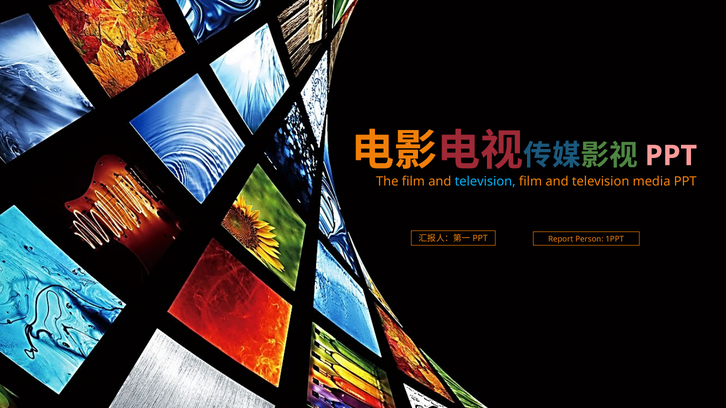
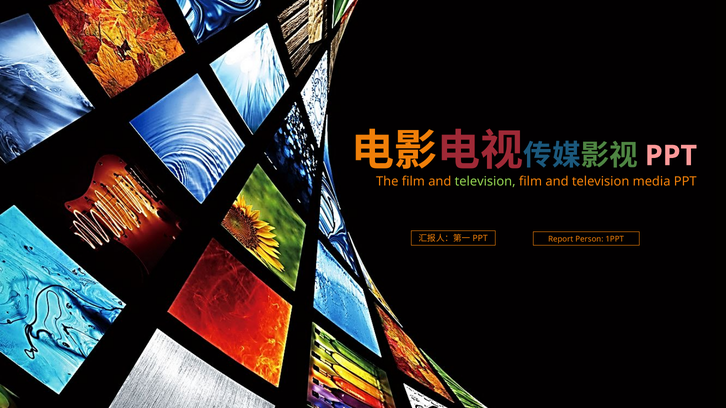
television colour: light blue -> light green (485, 181)
